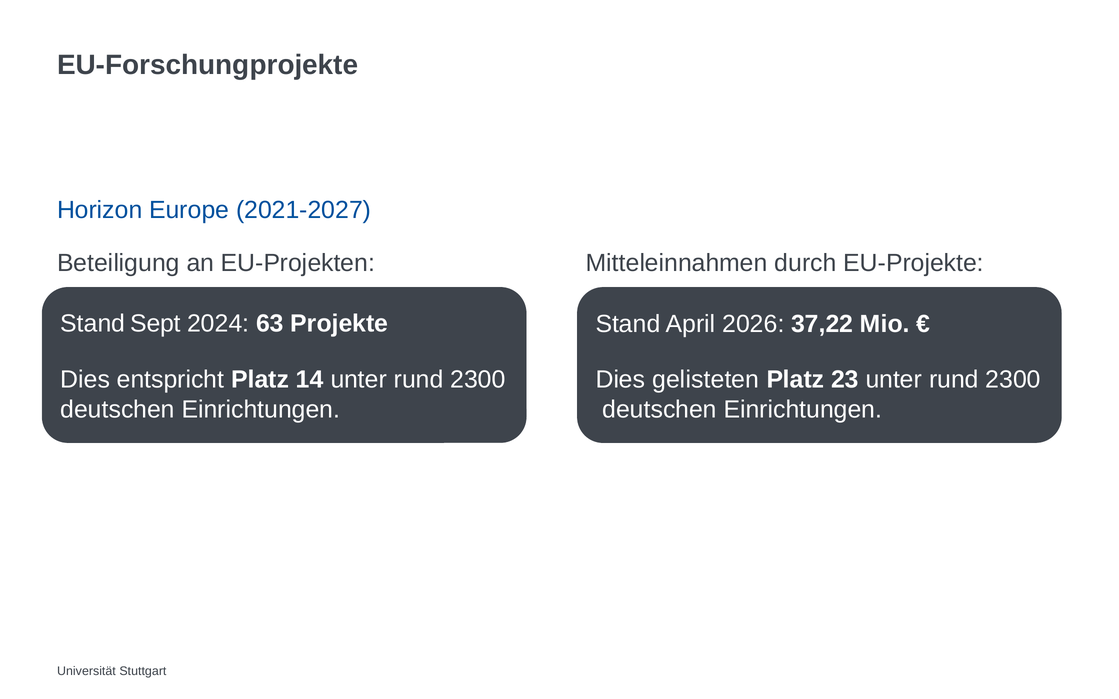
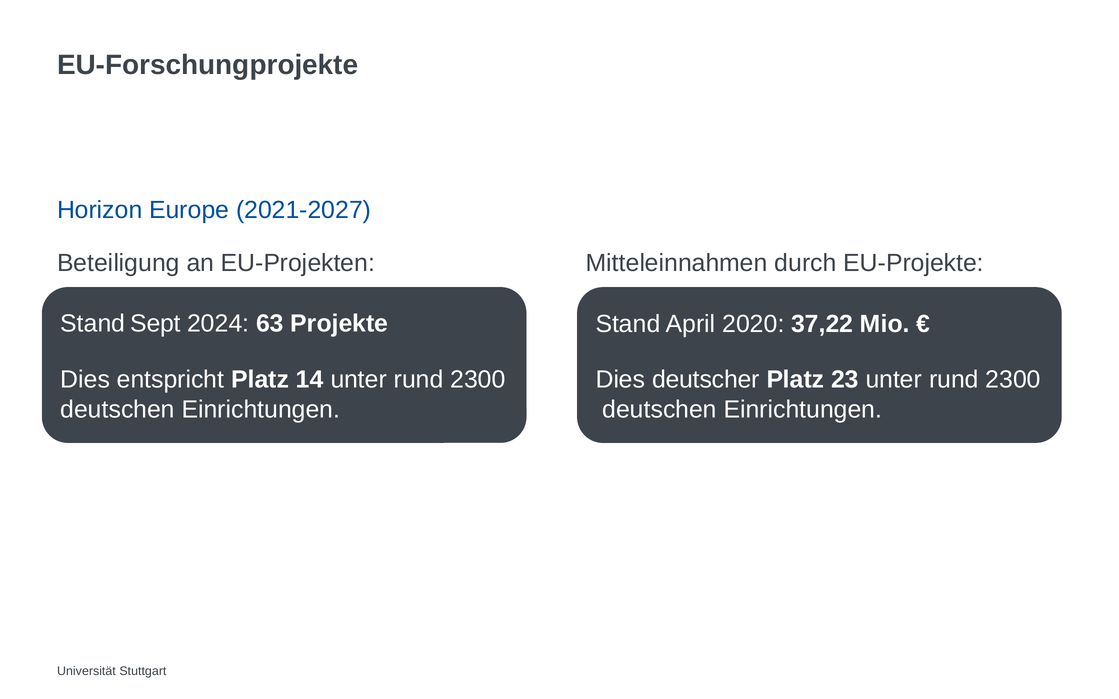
2026: 2026 -> 2020 (753, 324)
gelisteten: gelisteten -> deutscher (706, 380)
